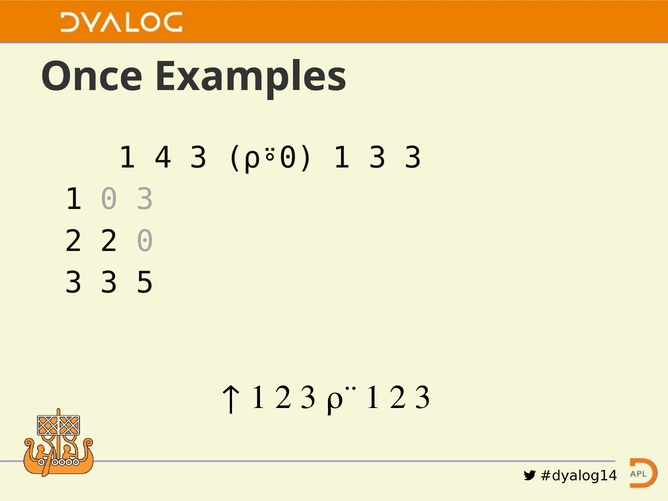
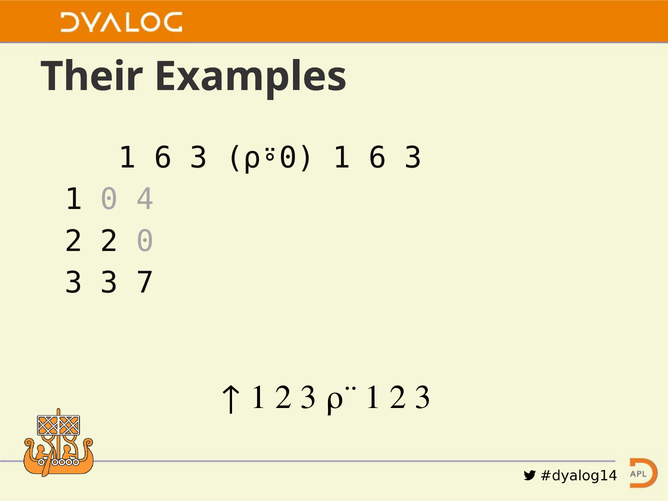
Once: Once -> Their (92, 77)
4: 4 -> 6 (163, 158)
⍴⍤0 1 3: 3 -> 6 (377, 158)
1 0 3: 3 -> 4 (145, 200)
5: 5 -> 7 (145, 283)
